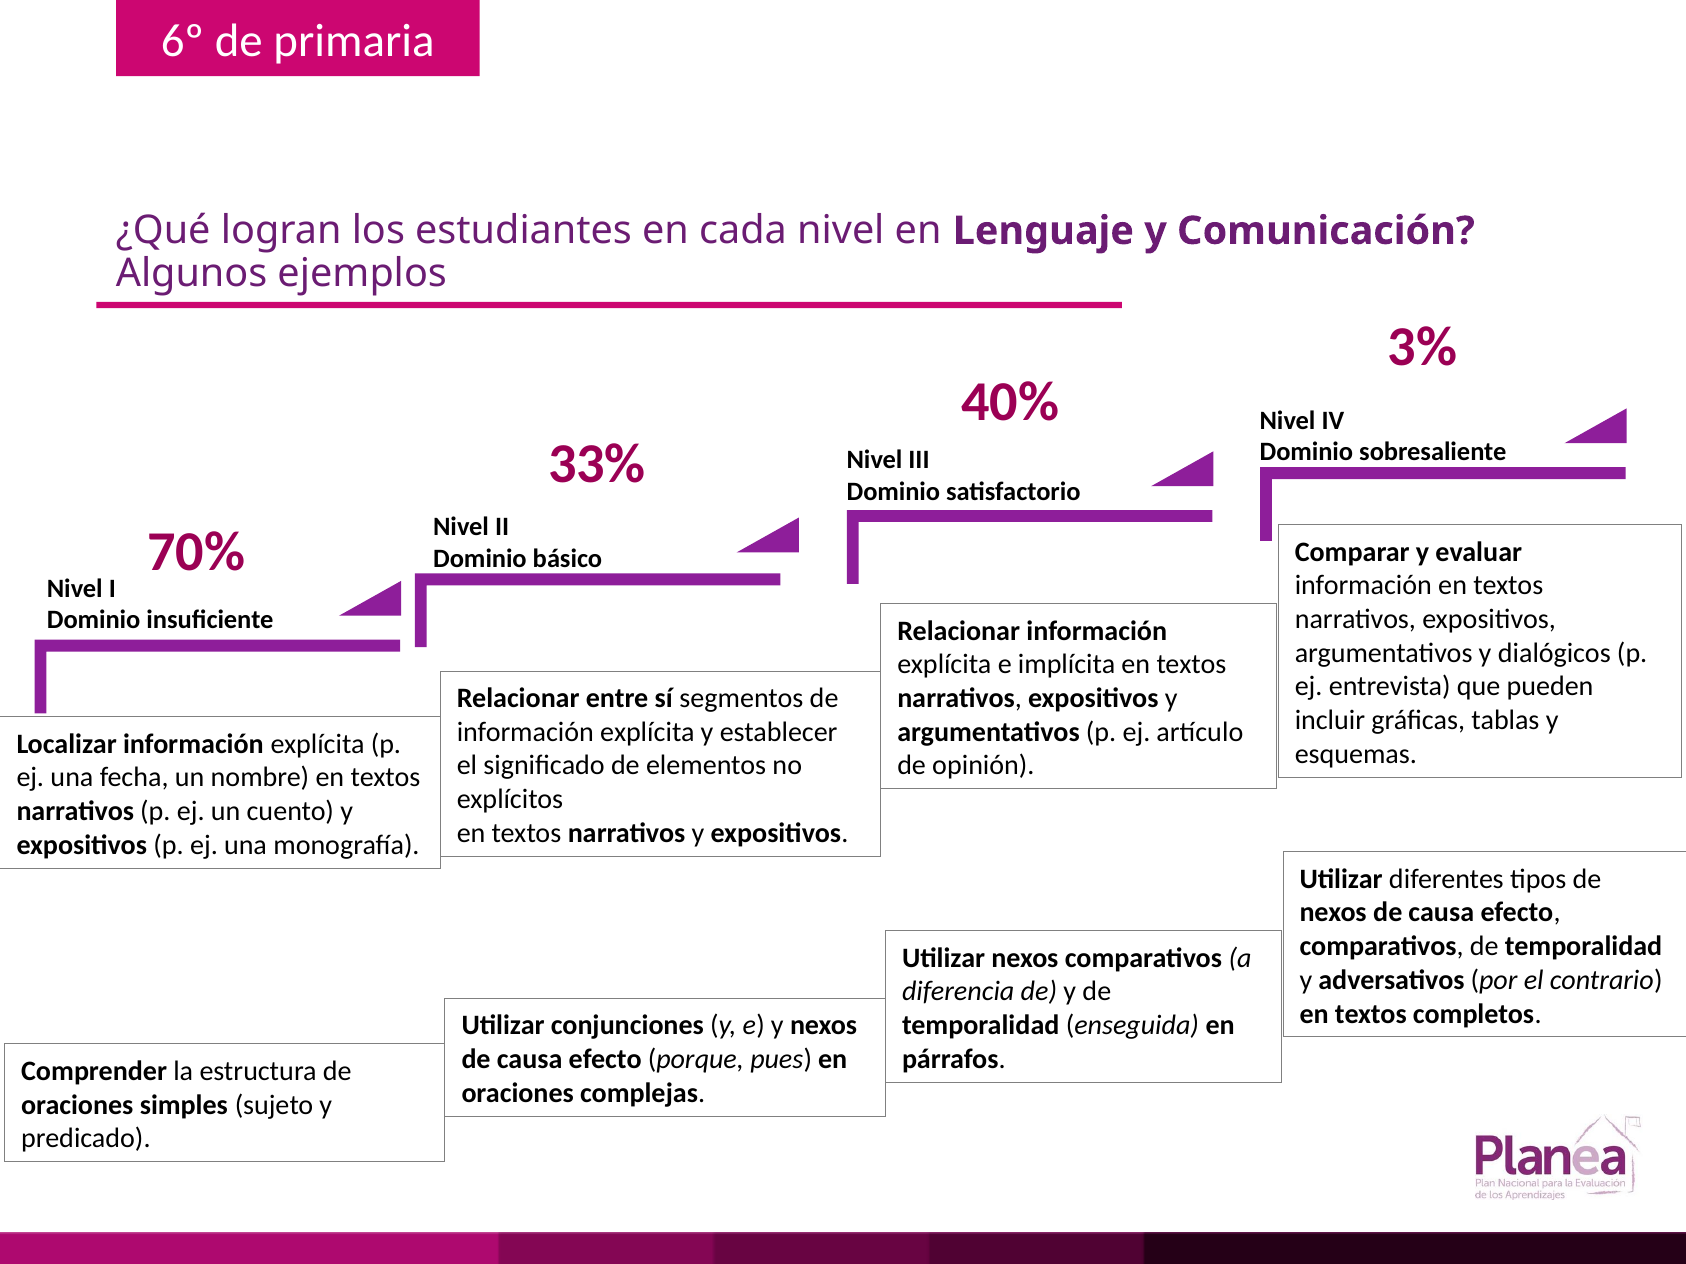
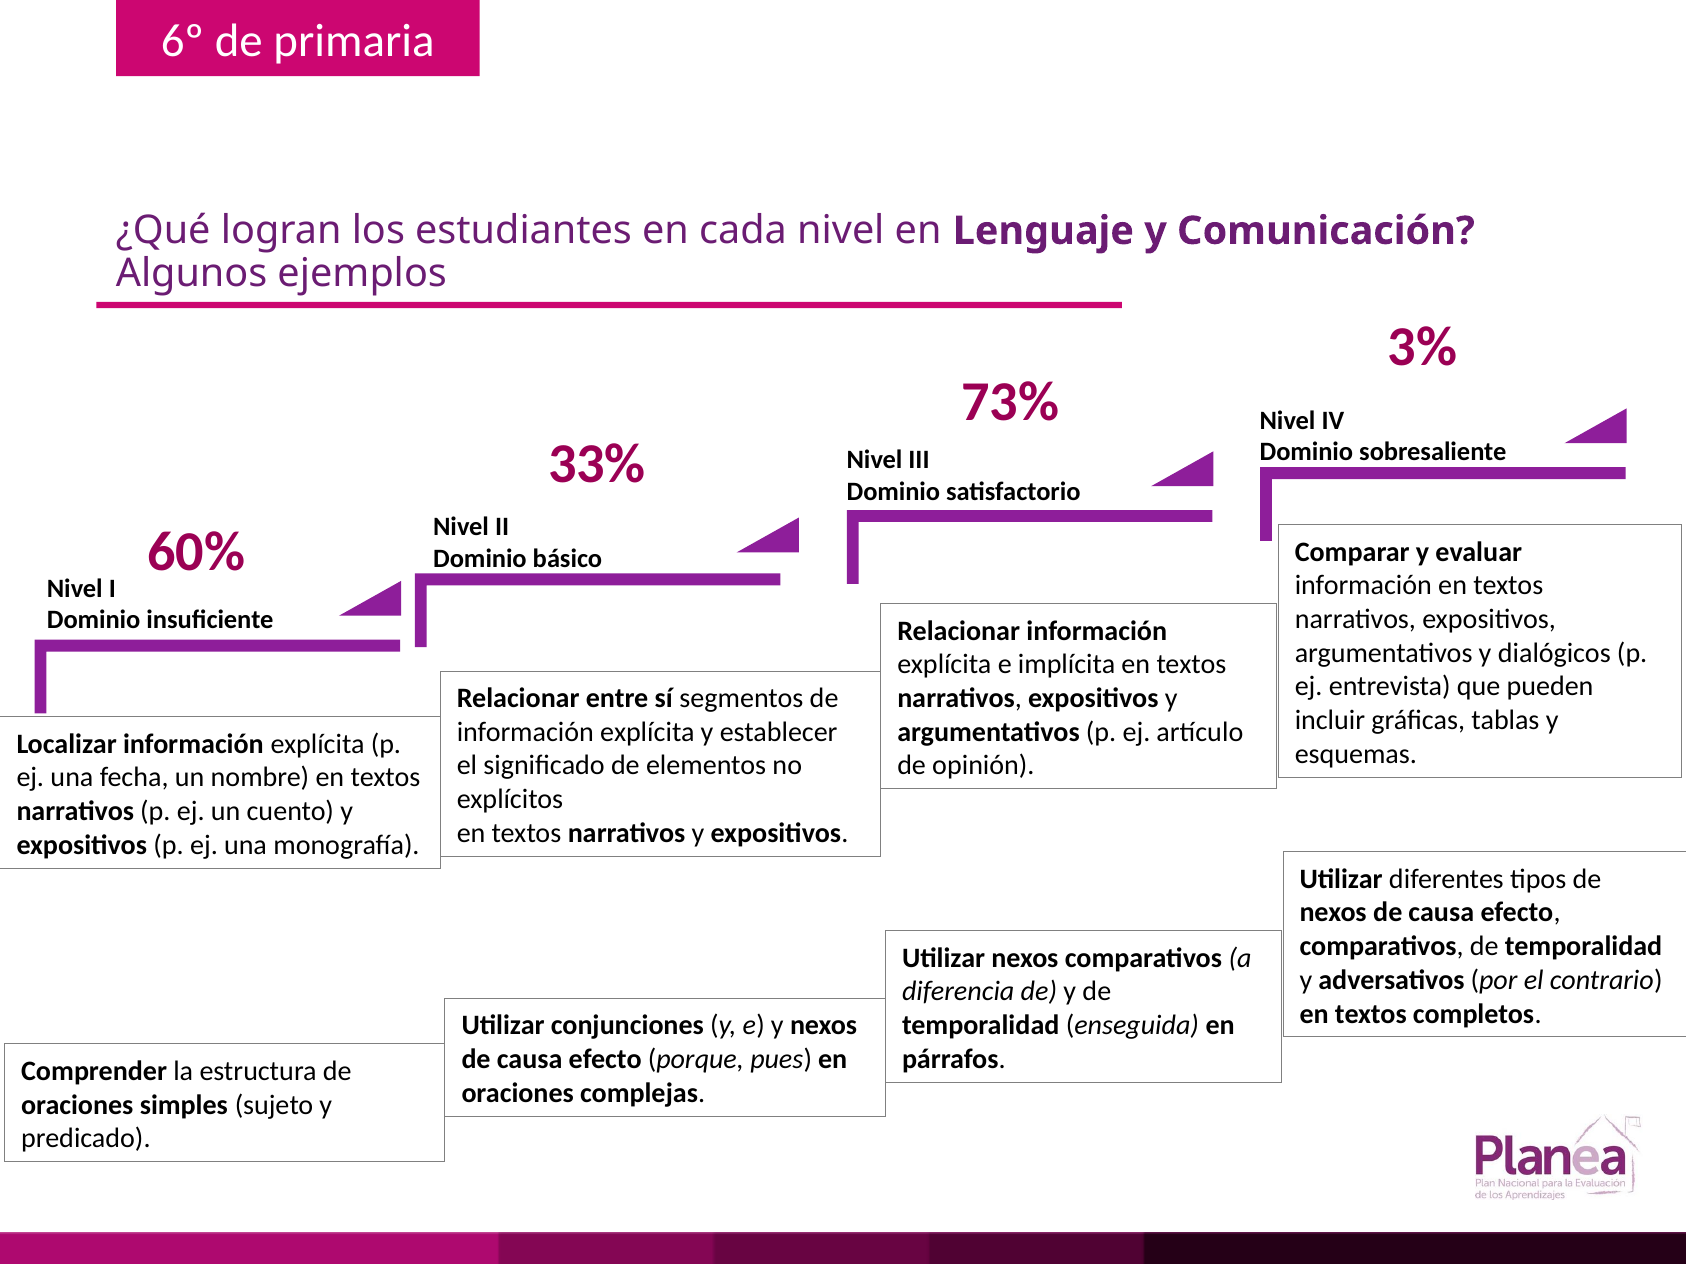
40%: 40% -> 73% (1010, 402)
70%: 70% -> 60% (196, 552)
